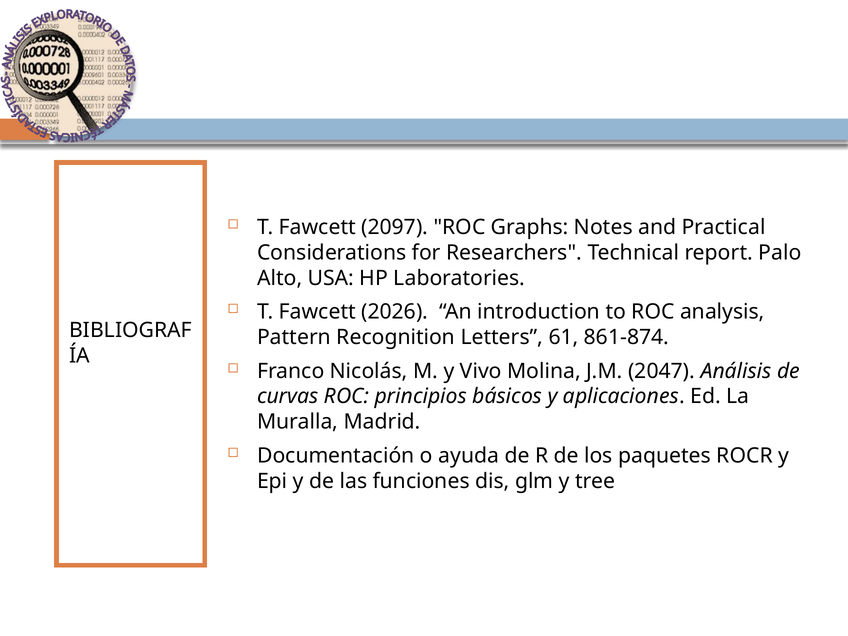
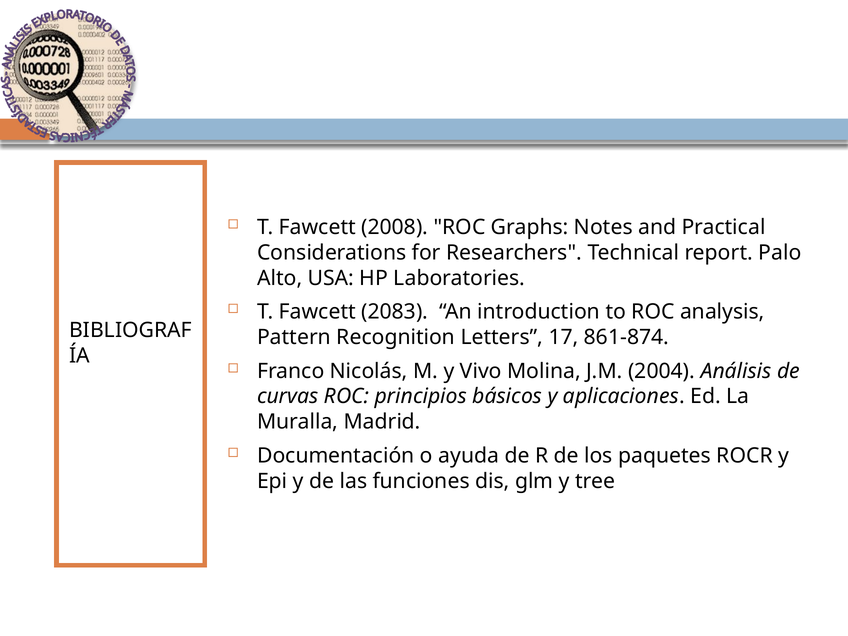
2097: 2097 -> 2008 (395, 227)
2026: 2026 -> 2083 (395, 312)
61: 61 -> 17 (564, 337)
2047: 2047 -> 2004 (662, 371)
